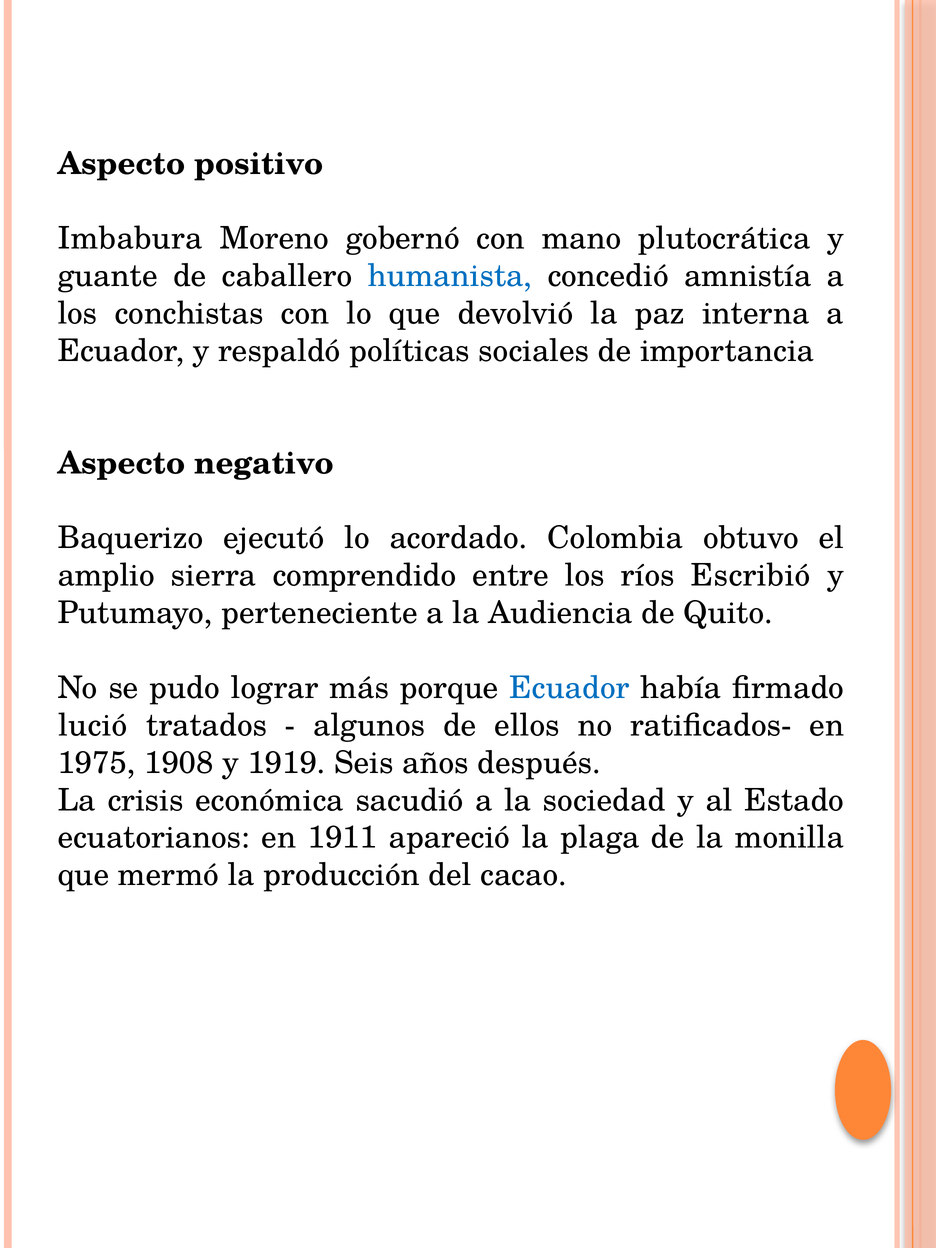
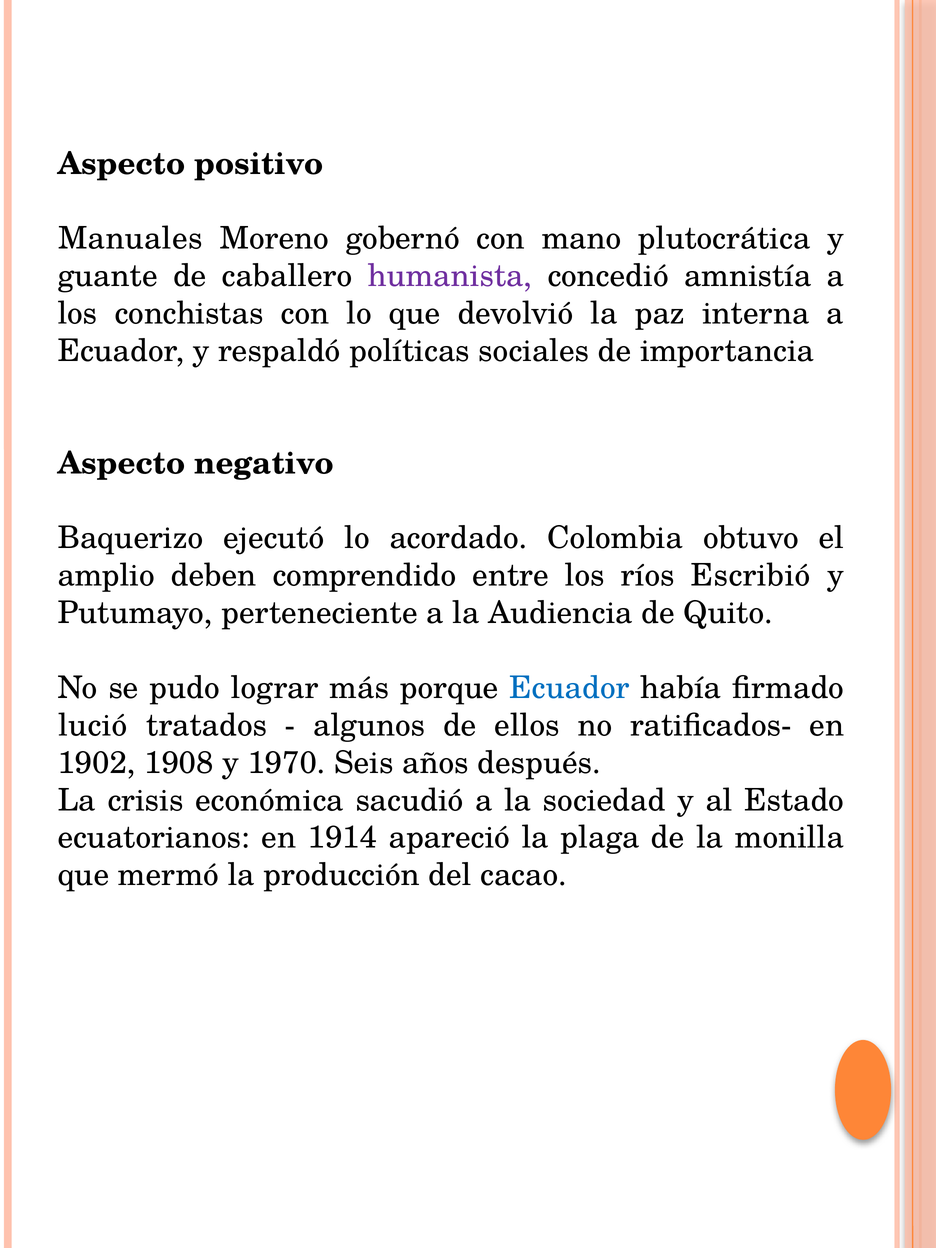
Imbabura: Imbabura -> Manuales (130, 239)
humanista colour: blue -> purple (450, 276)
sierra: sierra -> deben (214, 576)
1975: 1975 -> 1902 (97, 763)
1919: 1919 -> 1970 (287, 763)
1911: 1911 -> 1914 (342, 838)
